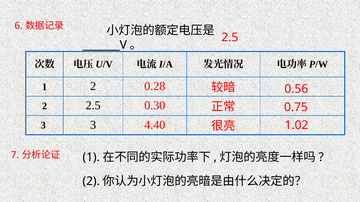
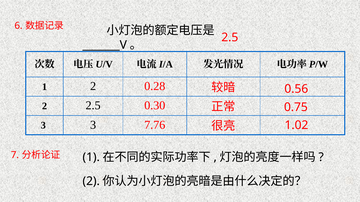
4.40: 4.40 -> 7.76 (155, 125)
